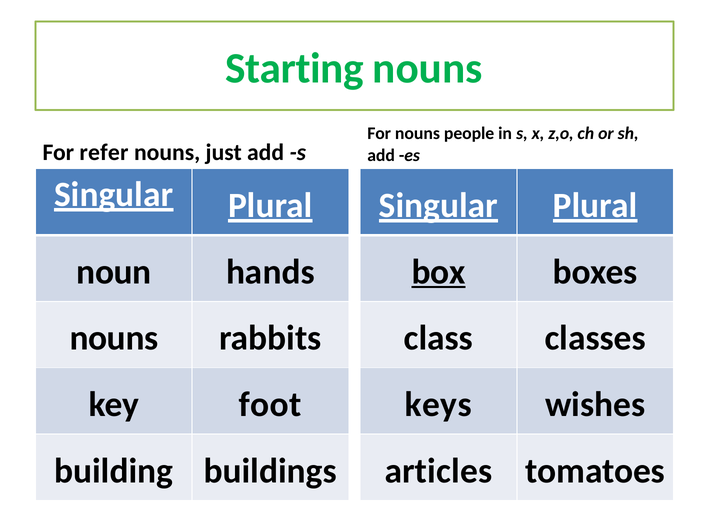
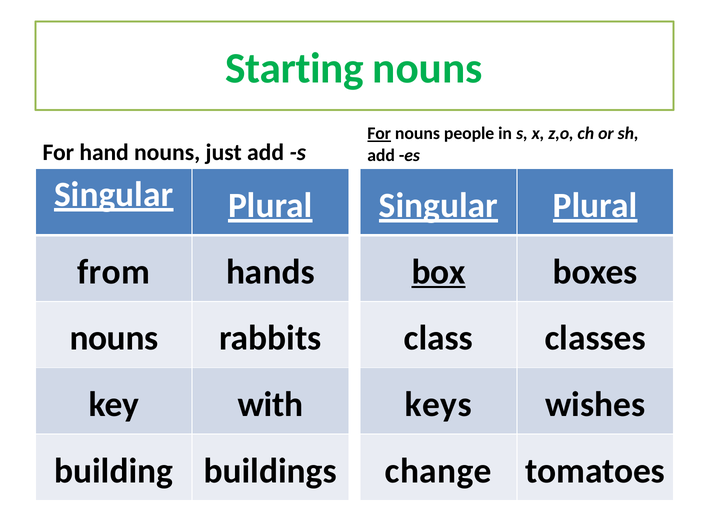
For underline: none -> present (379, 134)
refer: refer -> hand (104, 153)
noun: noun -> from (114, 272)
foot: foot -> with (271, 404)
articles: articles -> change (438, 471)
